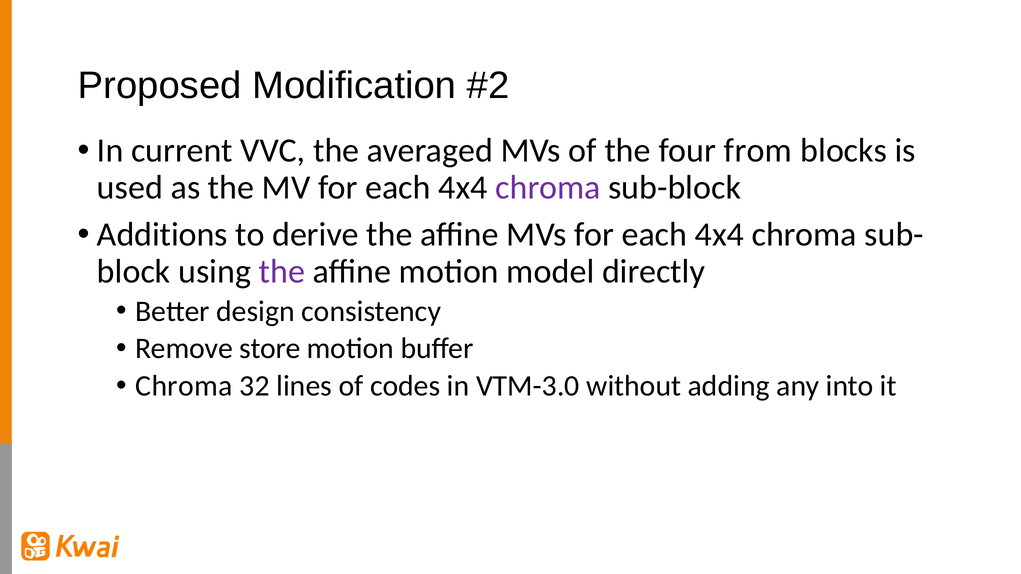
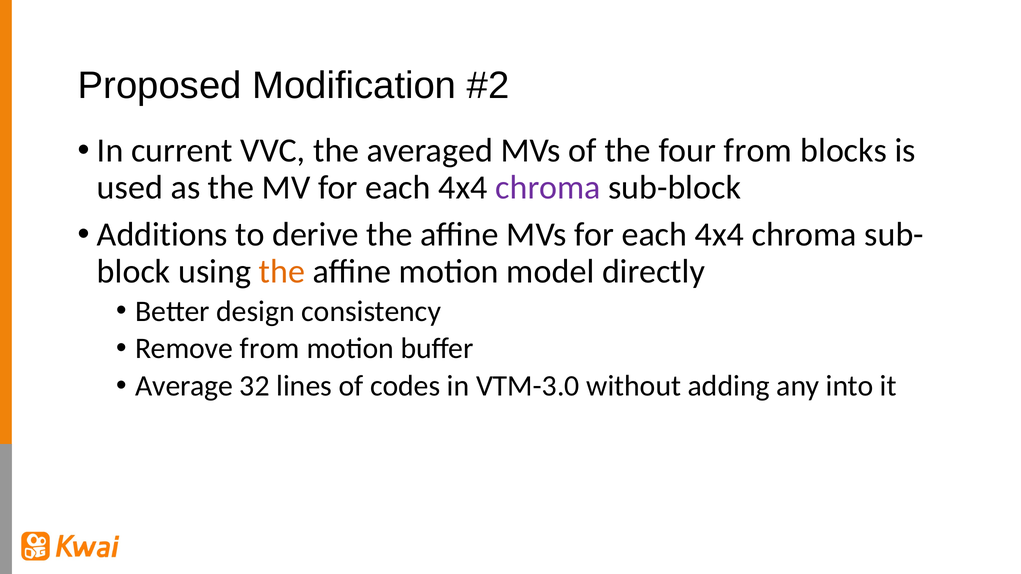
the colour: purple -> orange (282, 272)
Remove store: store -> from (270, 349)
Chroma: Chroma -> Average (184, 386)
